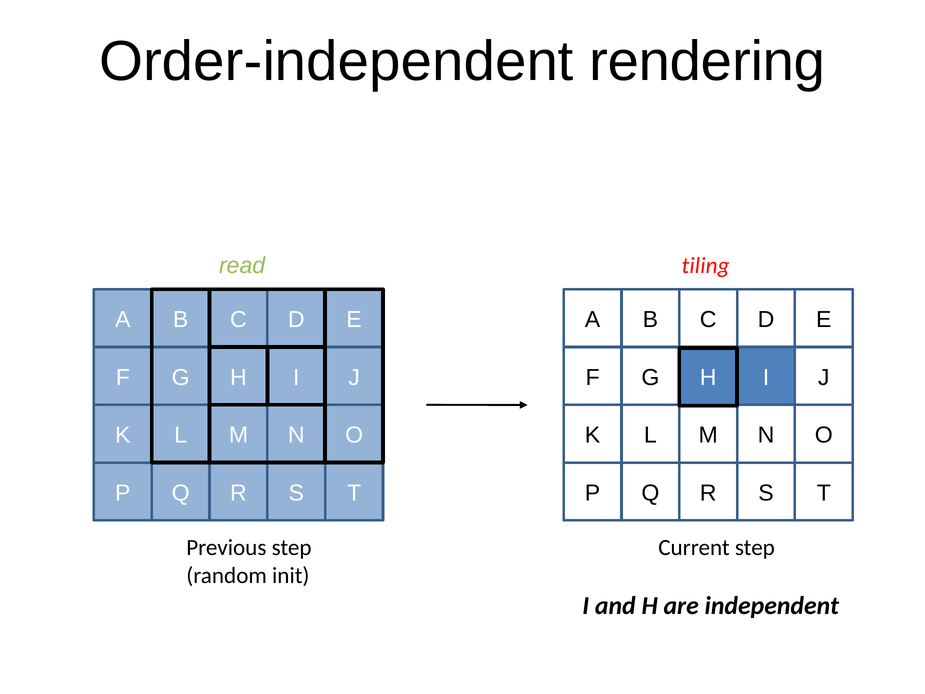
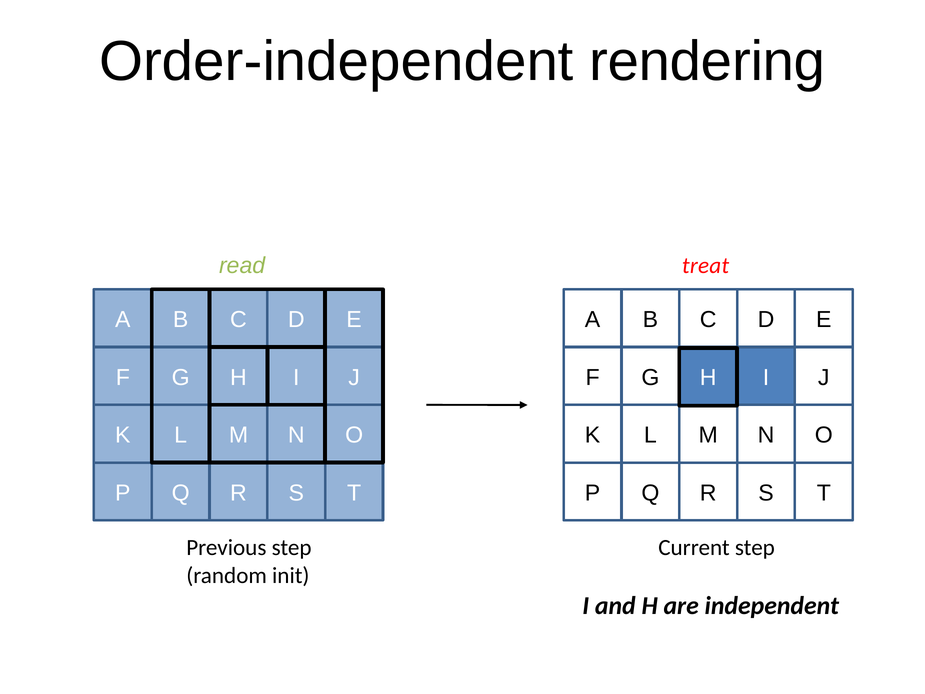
tiling: tiling -> treat (706, 266)
